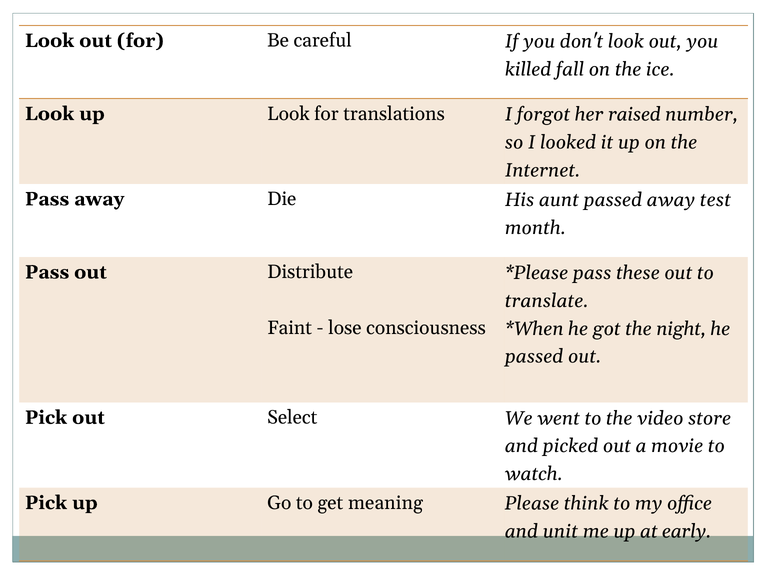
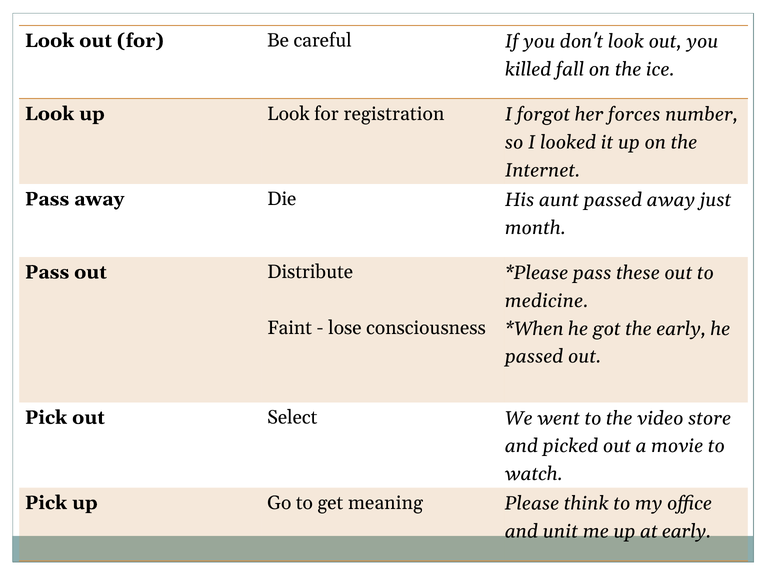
translations: translations -> registration (394, 114)
raised: raised -> forces (634, 115)
test: test -> just (716, 200)
translate: translate -> medicine (547, 301)
the night: night -> early (681, 329)
